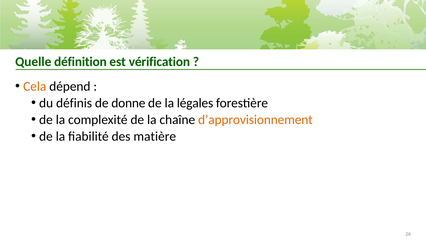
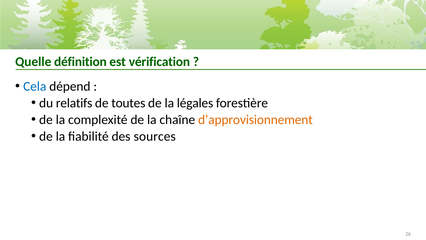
Cela colour: orange -> blue (35, 86)
définis: définis -> relatifs (74, 103)
donne: donne -> toutes (128, 103)
matière: matière -> sources (155, 136)
